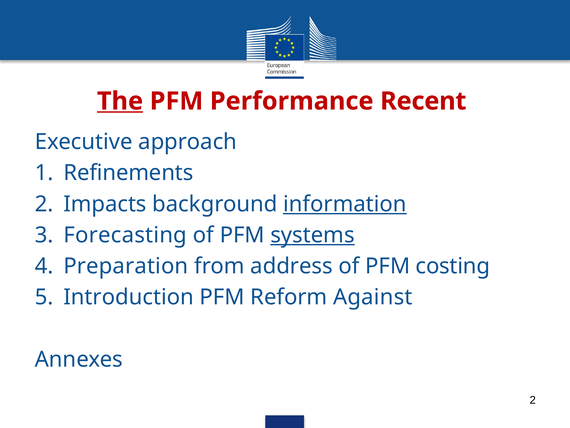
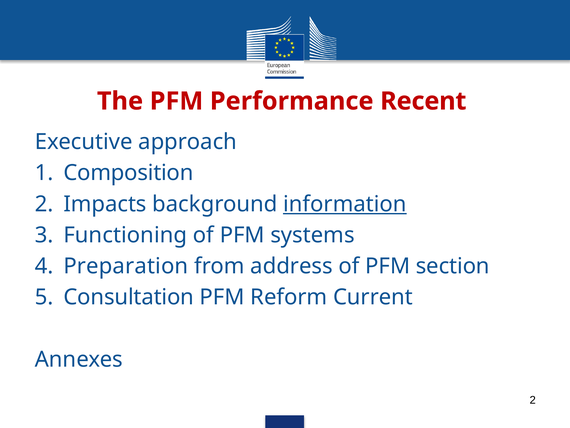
The underline: present -> none (120, 101)
Refinements: Refinements -> Composition (128, 173)
Forecasting: Forecasting -> Functioning (125, 235)
systems underline: present -> none (313, 235)
costing: costing -> section (453, 266)
Introduction: Introduction -> Consultation (129, 297)
Against: Against -> Current (373, 297)
